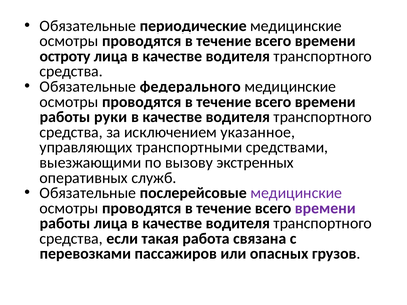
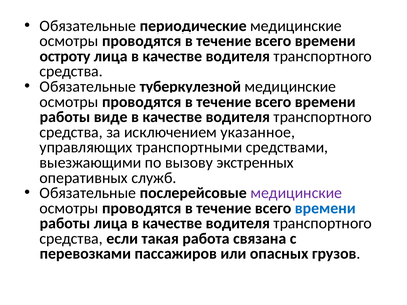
федерального: федерального -> туберкулезной (190, 87)
руки: руки -> виде (111, 117)
времени colour: purple -> blue (325, 208)
